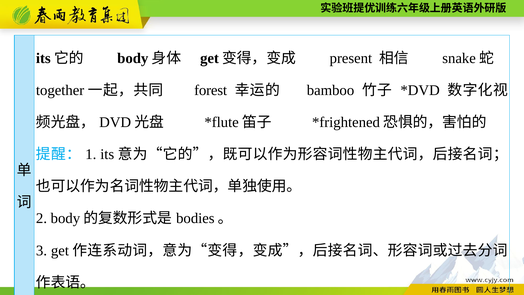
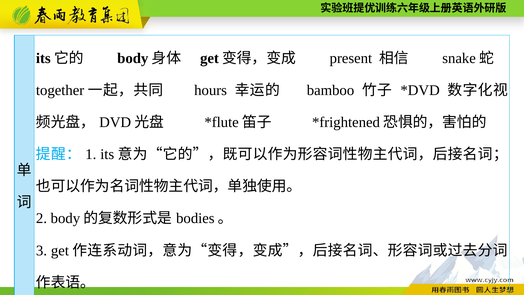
forest: forest -> hours (211, 90)
